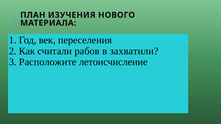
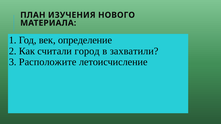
переселения: переселения -> определение (85, 40)
рабов: рабов -> город (87, 51)
